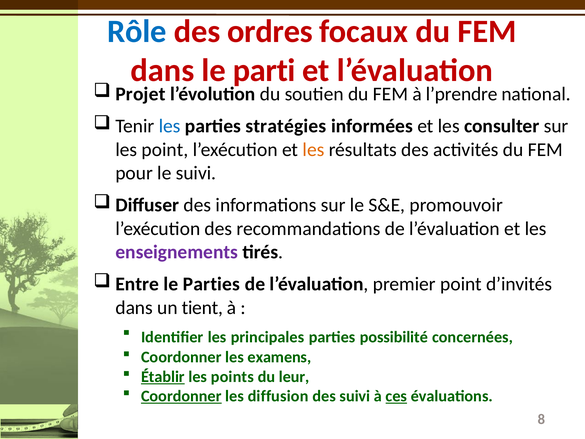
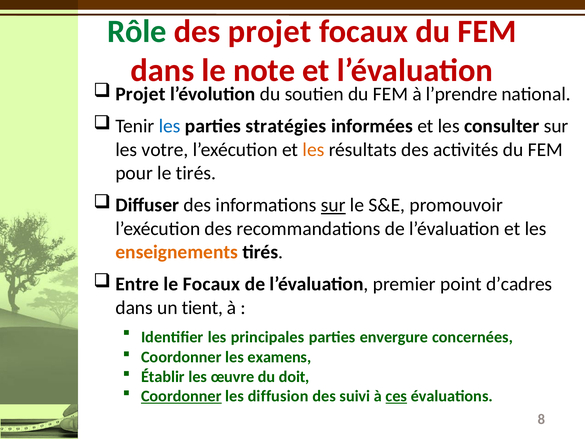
Rôle colour: blue -> green (137, 32)
des ordres: ordres -> projet (270, 32)
parti: parti -> note (264, 71)
les point: point -> votre (165, 150)
le suivi: suivi -> tirés (196, 173)
sur underline: none -> present (333, 205)
enseignements colour: purple -> orange (177, 252)
le Parties: Parties -> Focaux (211, 284)
d’invités: d’invités -> d’cadres (519, 284)
possibilité: possibilité -> envergure (394, 337)
Établir underline: present -> none (163, 376)
points: points -> œuvre (232, 376)
leur: leur -> doit (294, 376)
